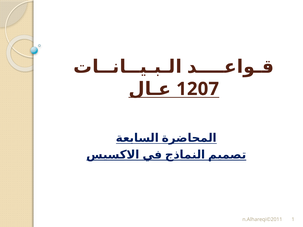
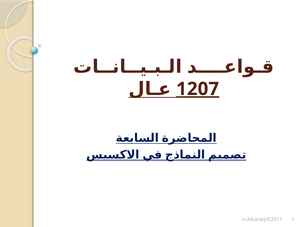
1207 underline: none -> present (198, 89)
